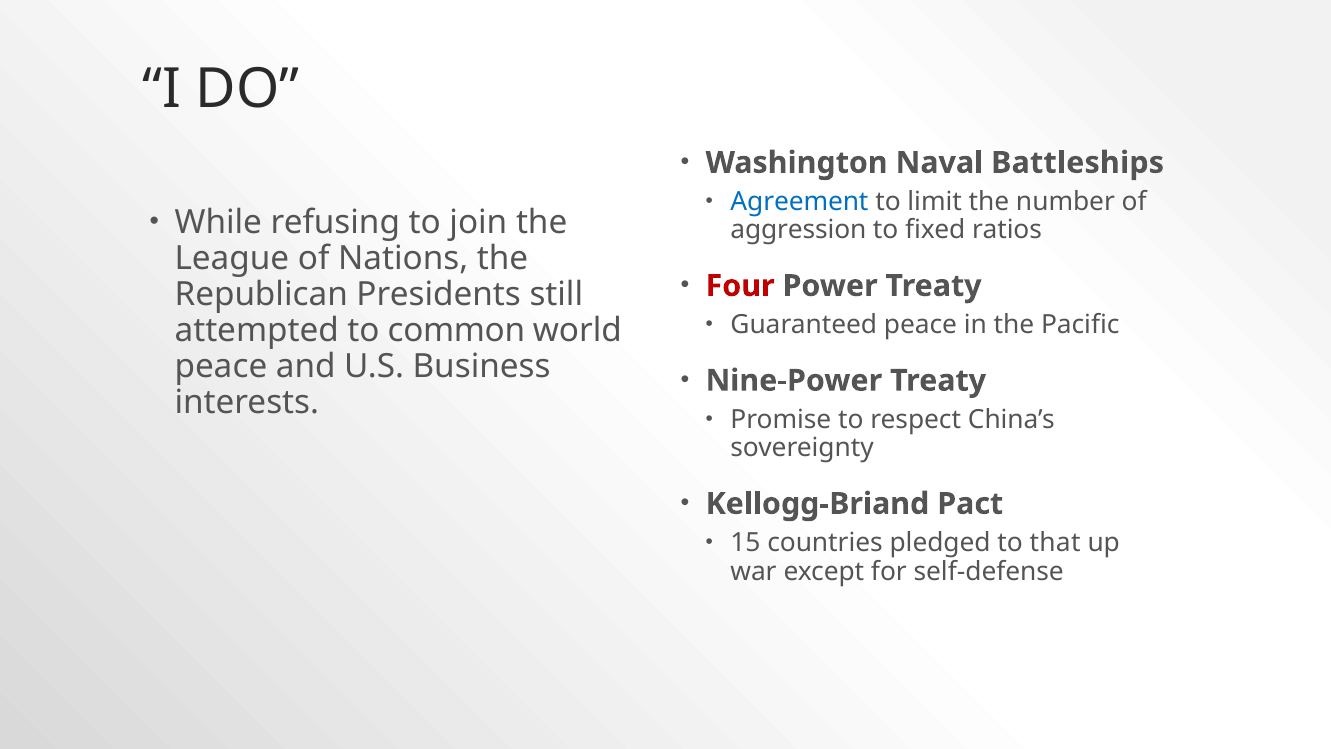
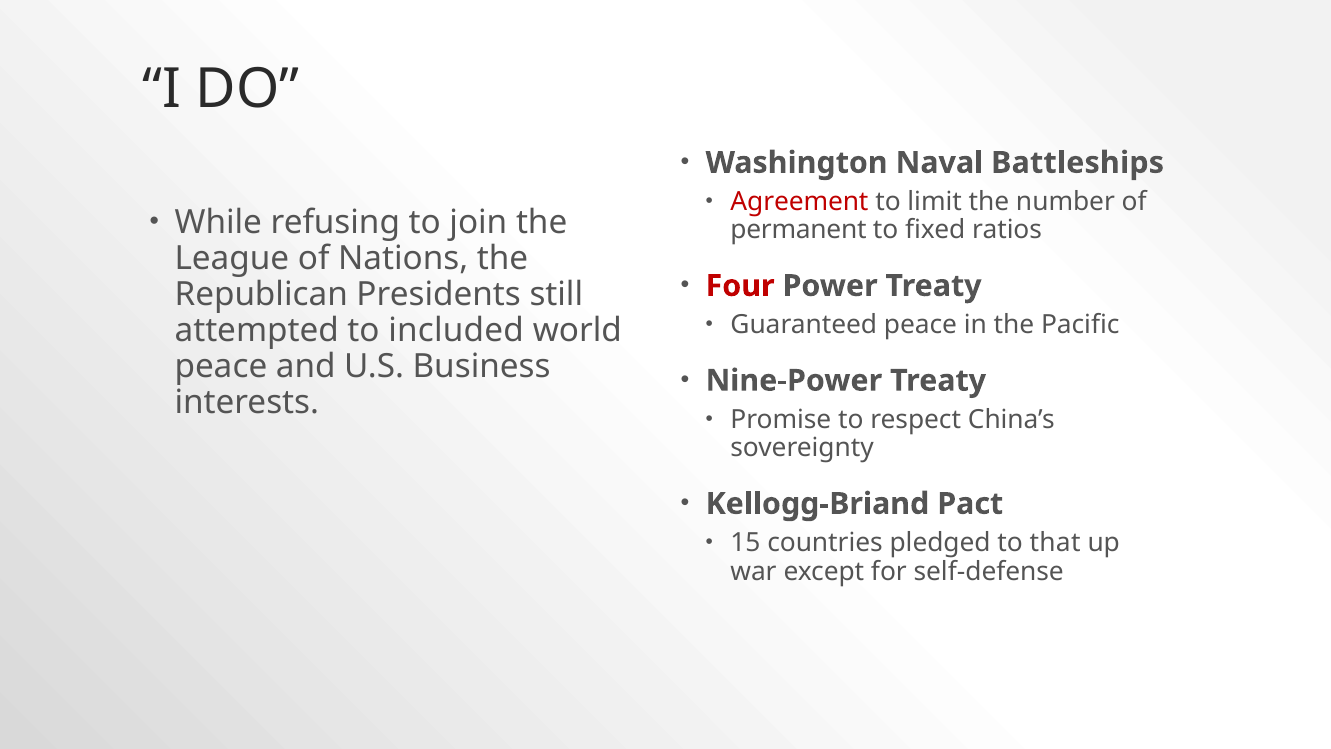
Agreement colour: blue -> red (799, 202)
aggression: aggression -> permanent (799, 230)
common: common -> included (456, 330)
